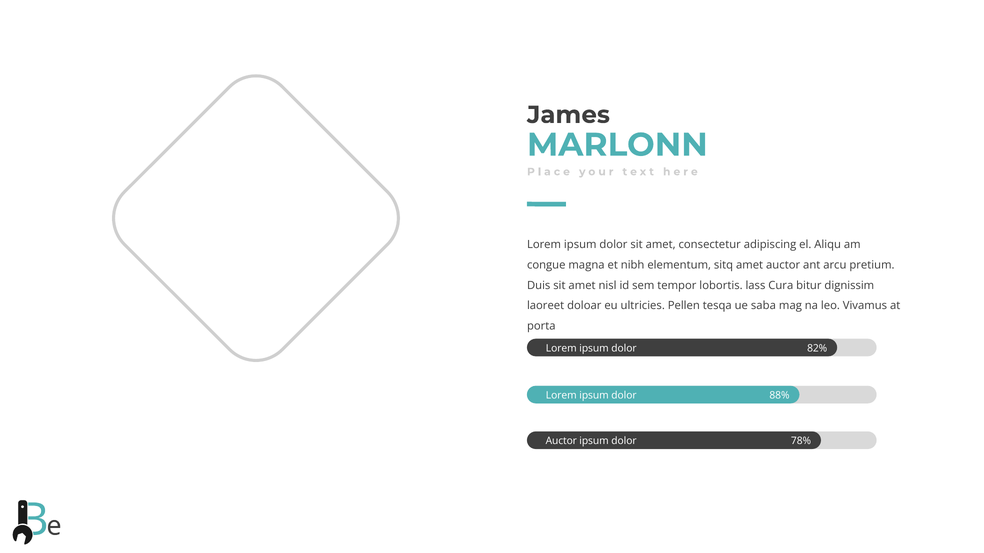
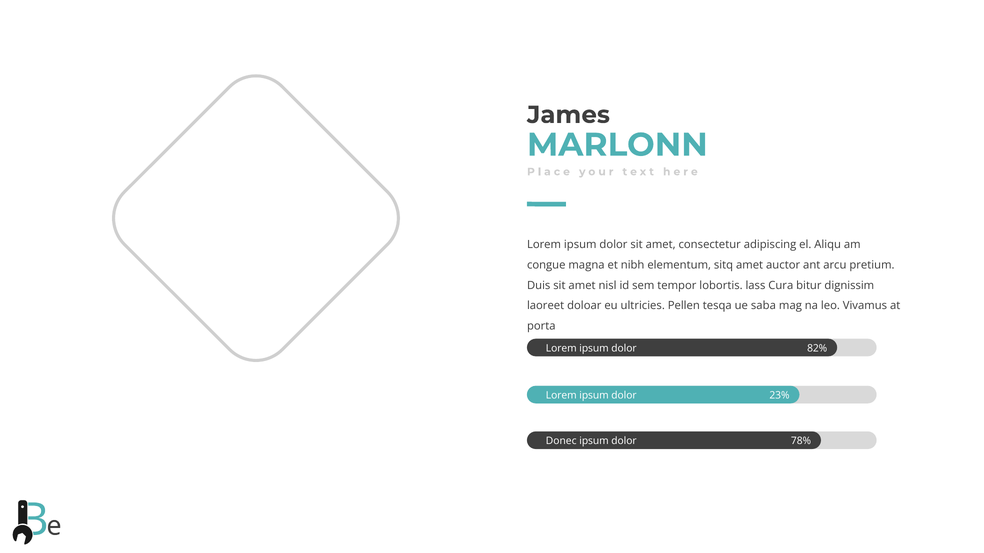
88%: 88% -> 23% (779, 396)
Auctor: Auctor -> Donec (561, 441)
